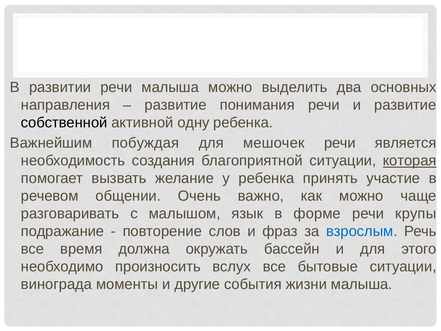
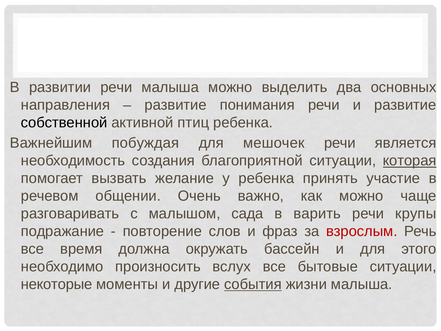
одну: одну -> птиц (193, 122)
язык: язык -> сада (247, 214)
форме: форме -> варить (317, 214)
взрослым colour: blue -> red (362, 231)
винограда: винограда -> некоторые (57, 284)
события underline: none -> present (253, 284)
